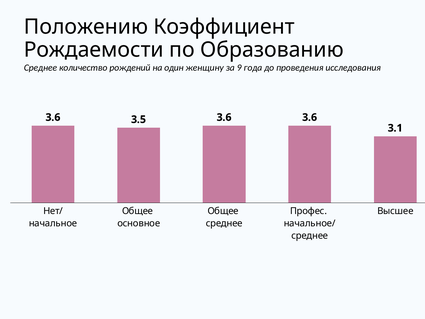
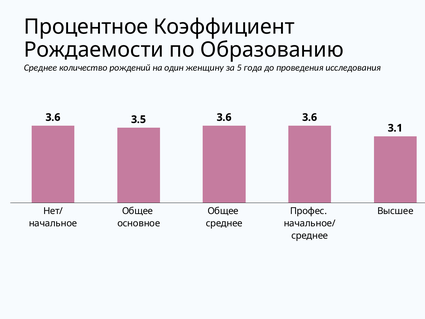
Положению: Положению -> Процентное (86, 27)
9: 9 -> 5 (239, 68)
